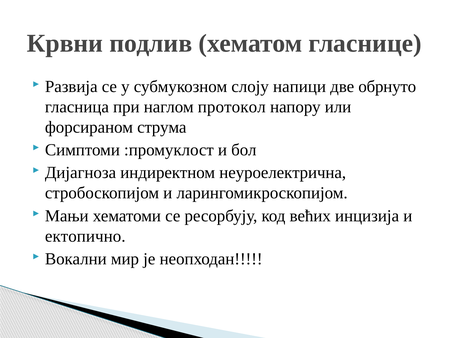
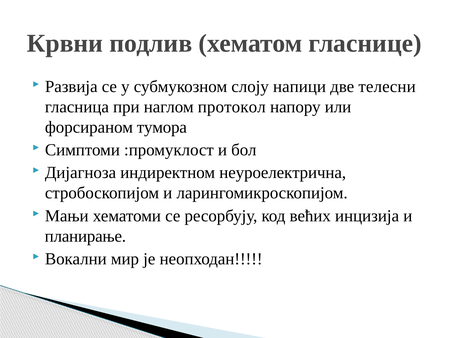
обрнуто: обрнуто -> телесни (387, 86)
струма: струма -> тумора (162, 127)
ектопично: ектопично -> планирање (85, 236)
